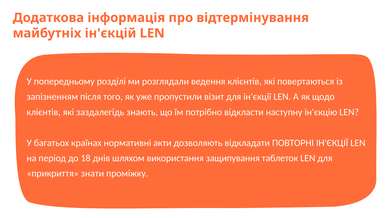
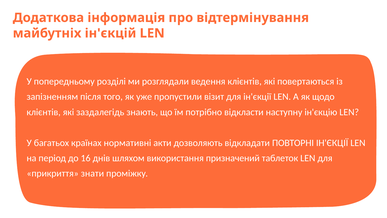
18: 18 -> 16 (86, 158)
защипування: защипування -> призначений (233, 158)
